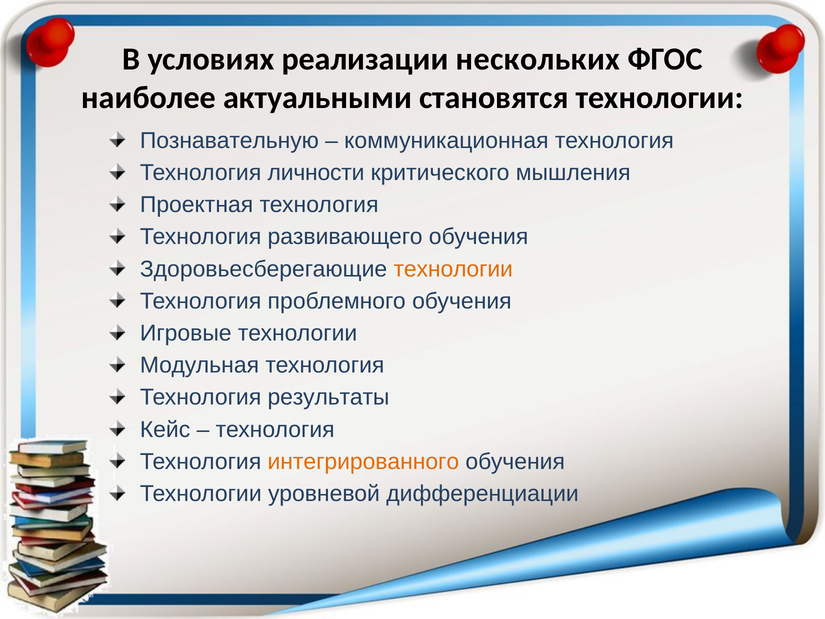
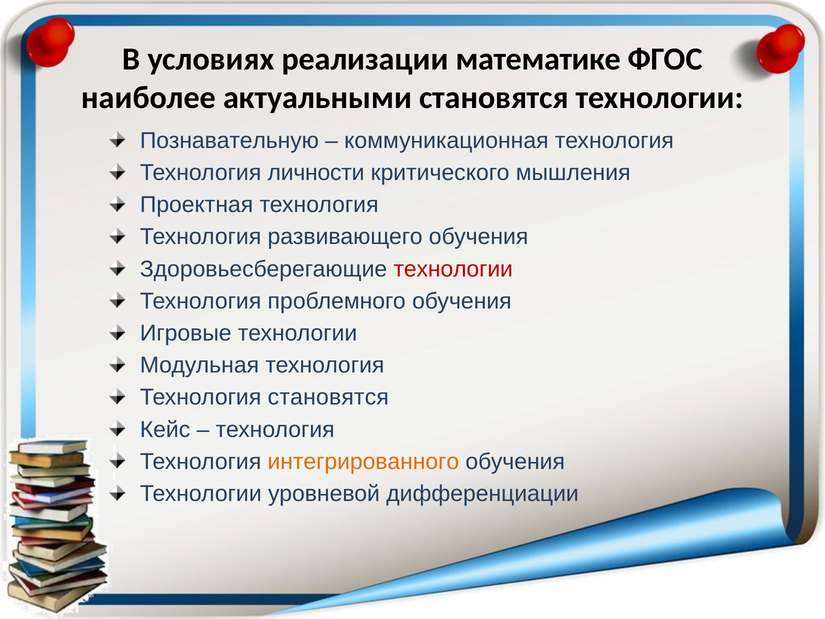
нескольких: нескольких -> математике (538, 59)
технологии colour: orange -> red (453, 269)
Технология результаты: результаты -> становятся (328, 397)
